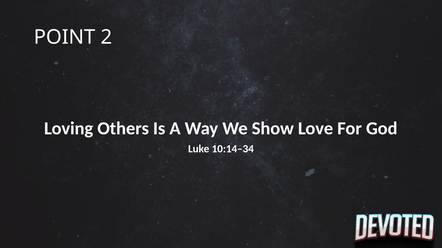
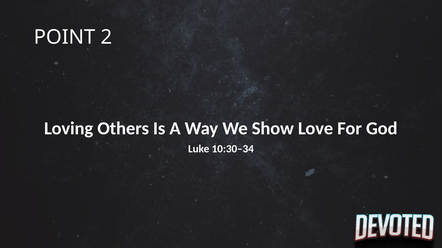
10:14–34: 10:14–34 -> 10:30–34 (233, 149)
